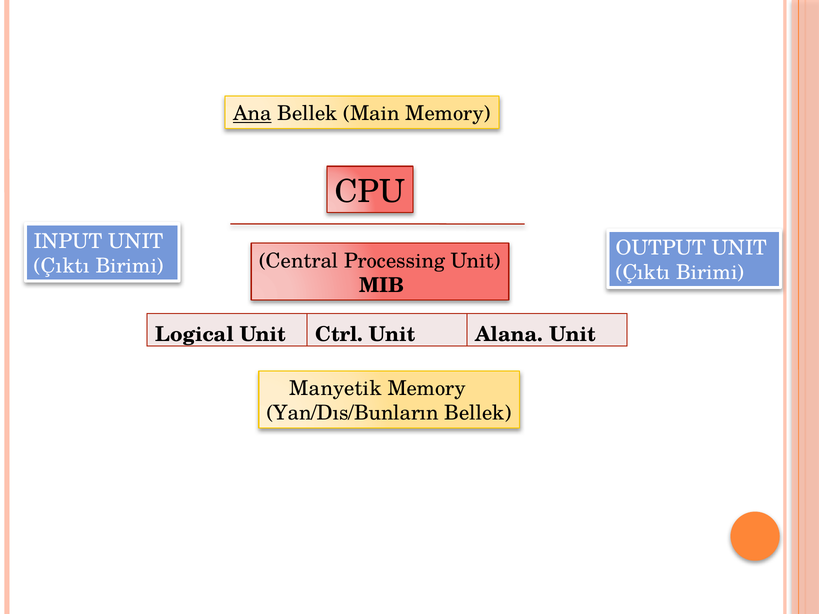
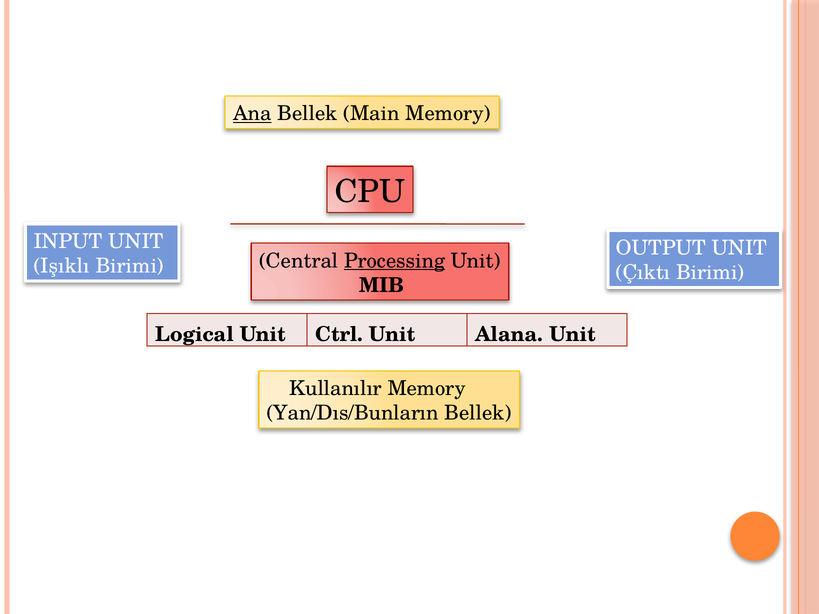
Processing underline: none -> present (395, 261)
Çıktı: Çıktı -> Işıklı (62, 266)
Manyetik: Manyetik -> Kullanılır (336, 389)
